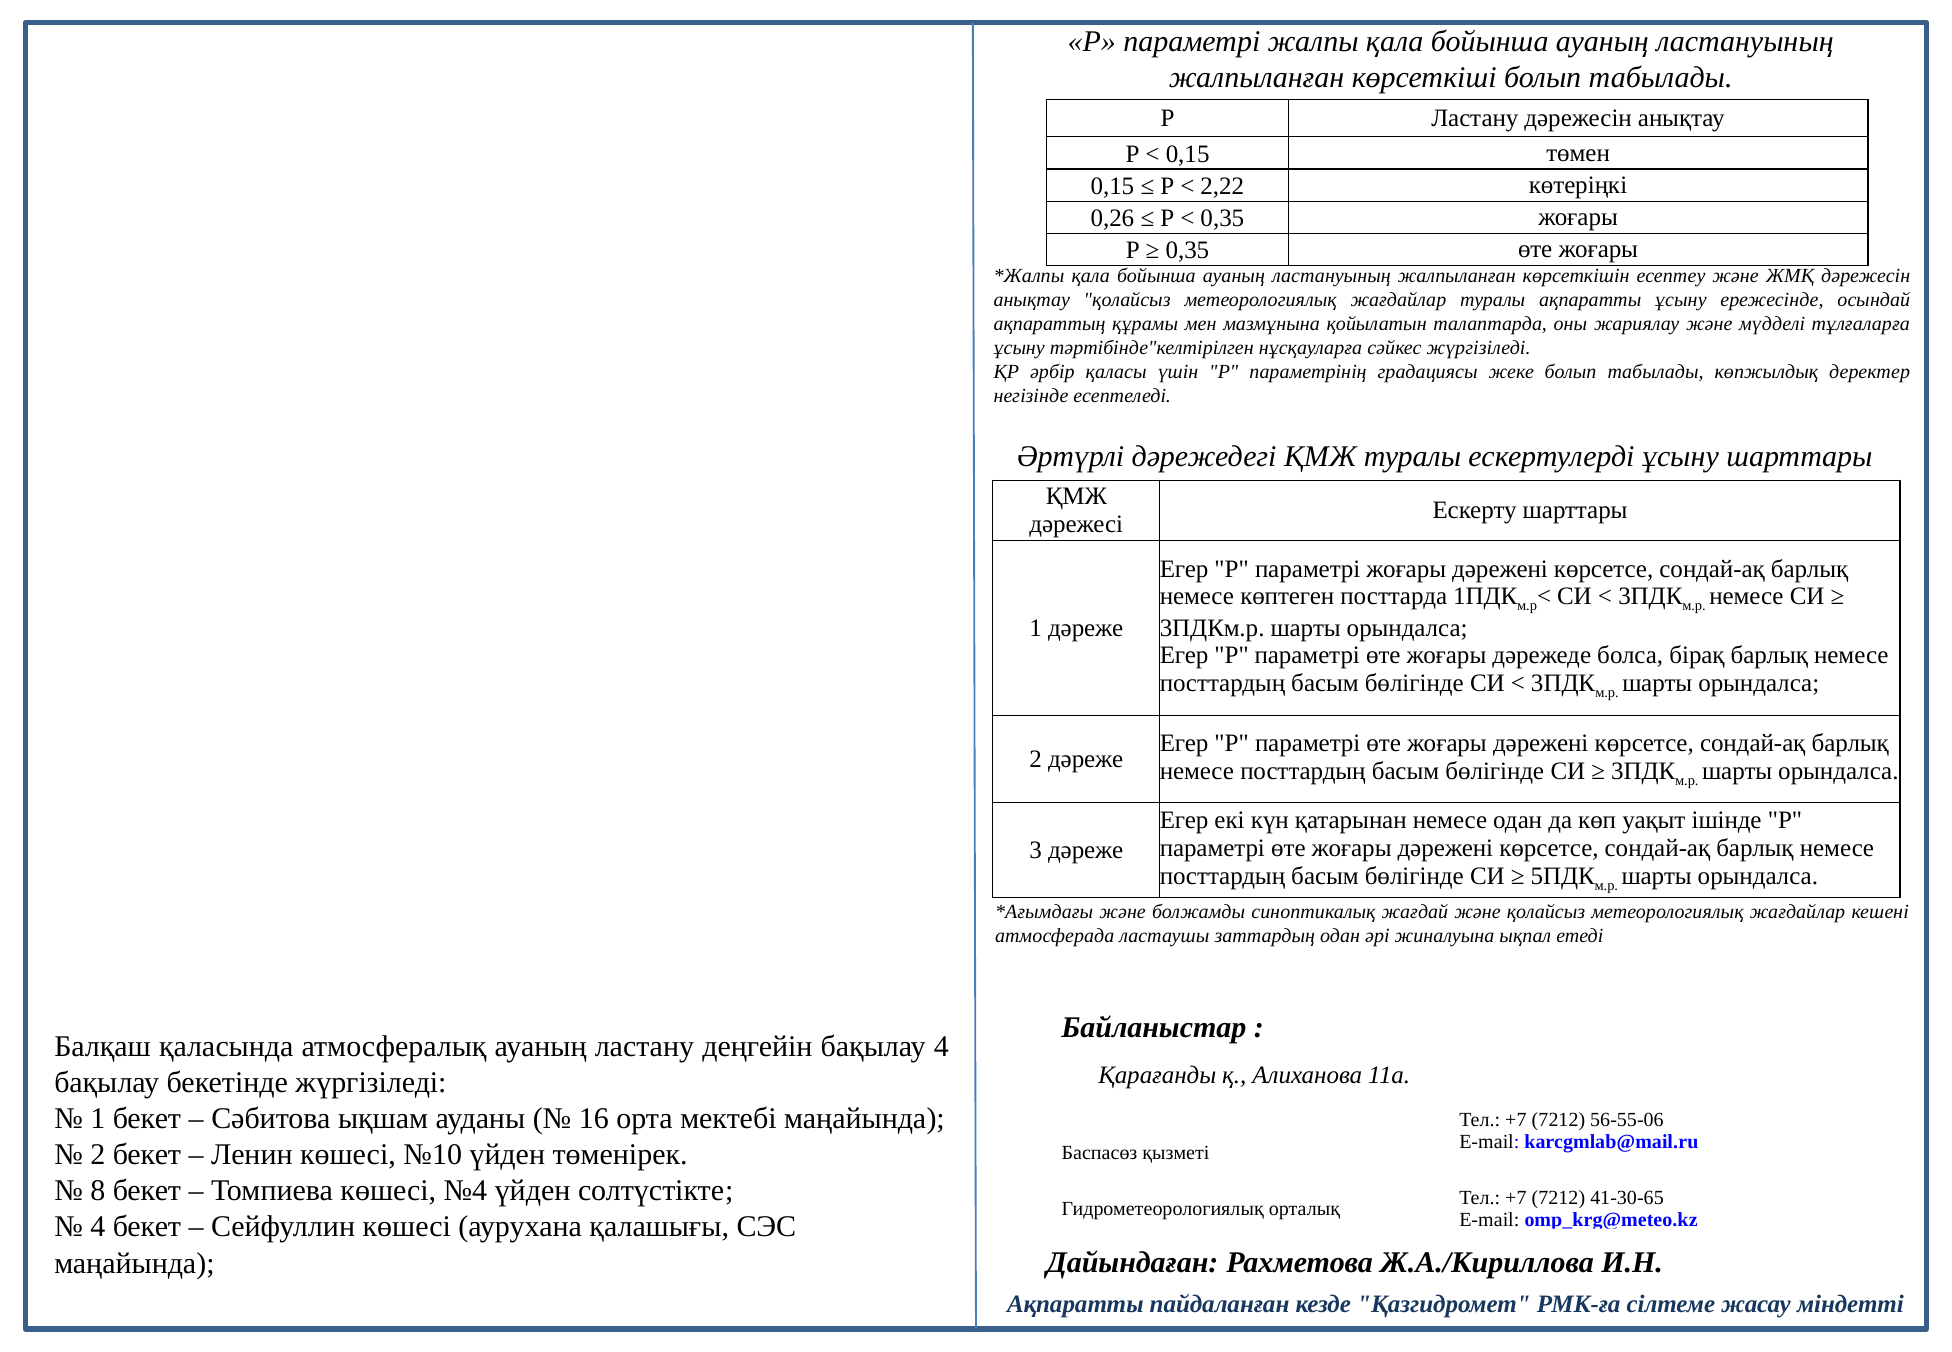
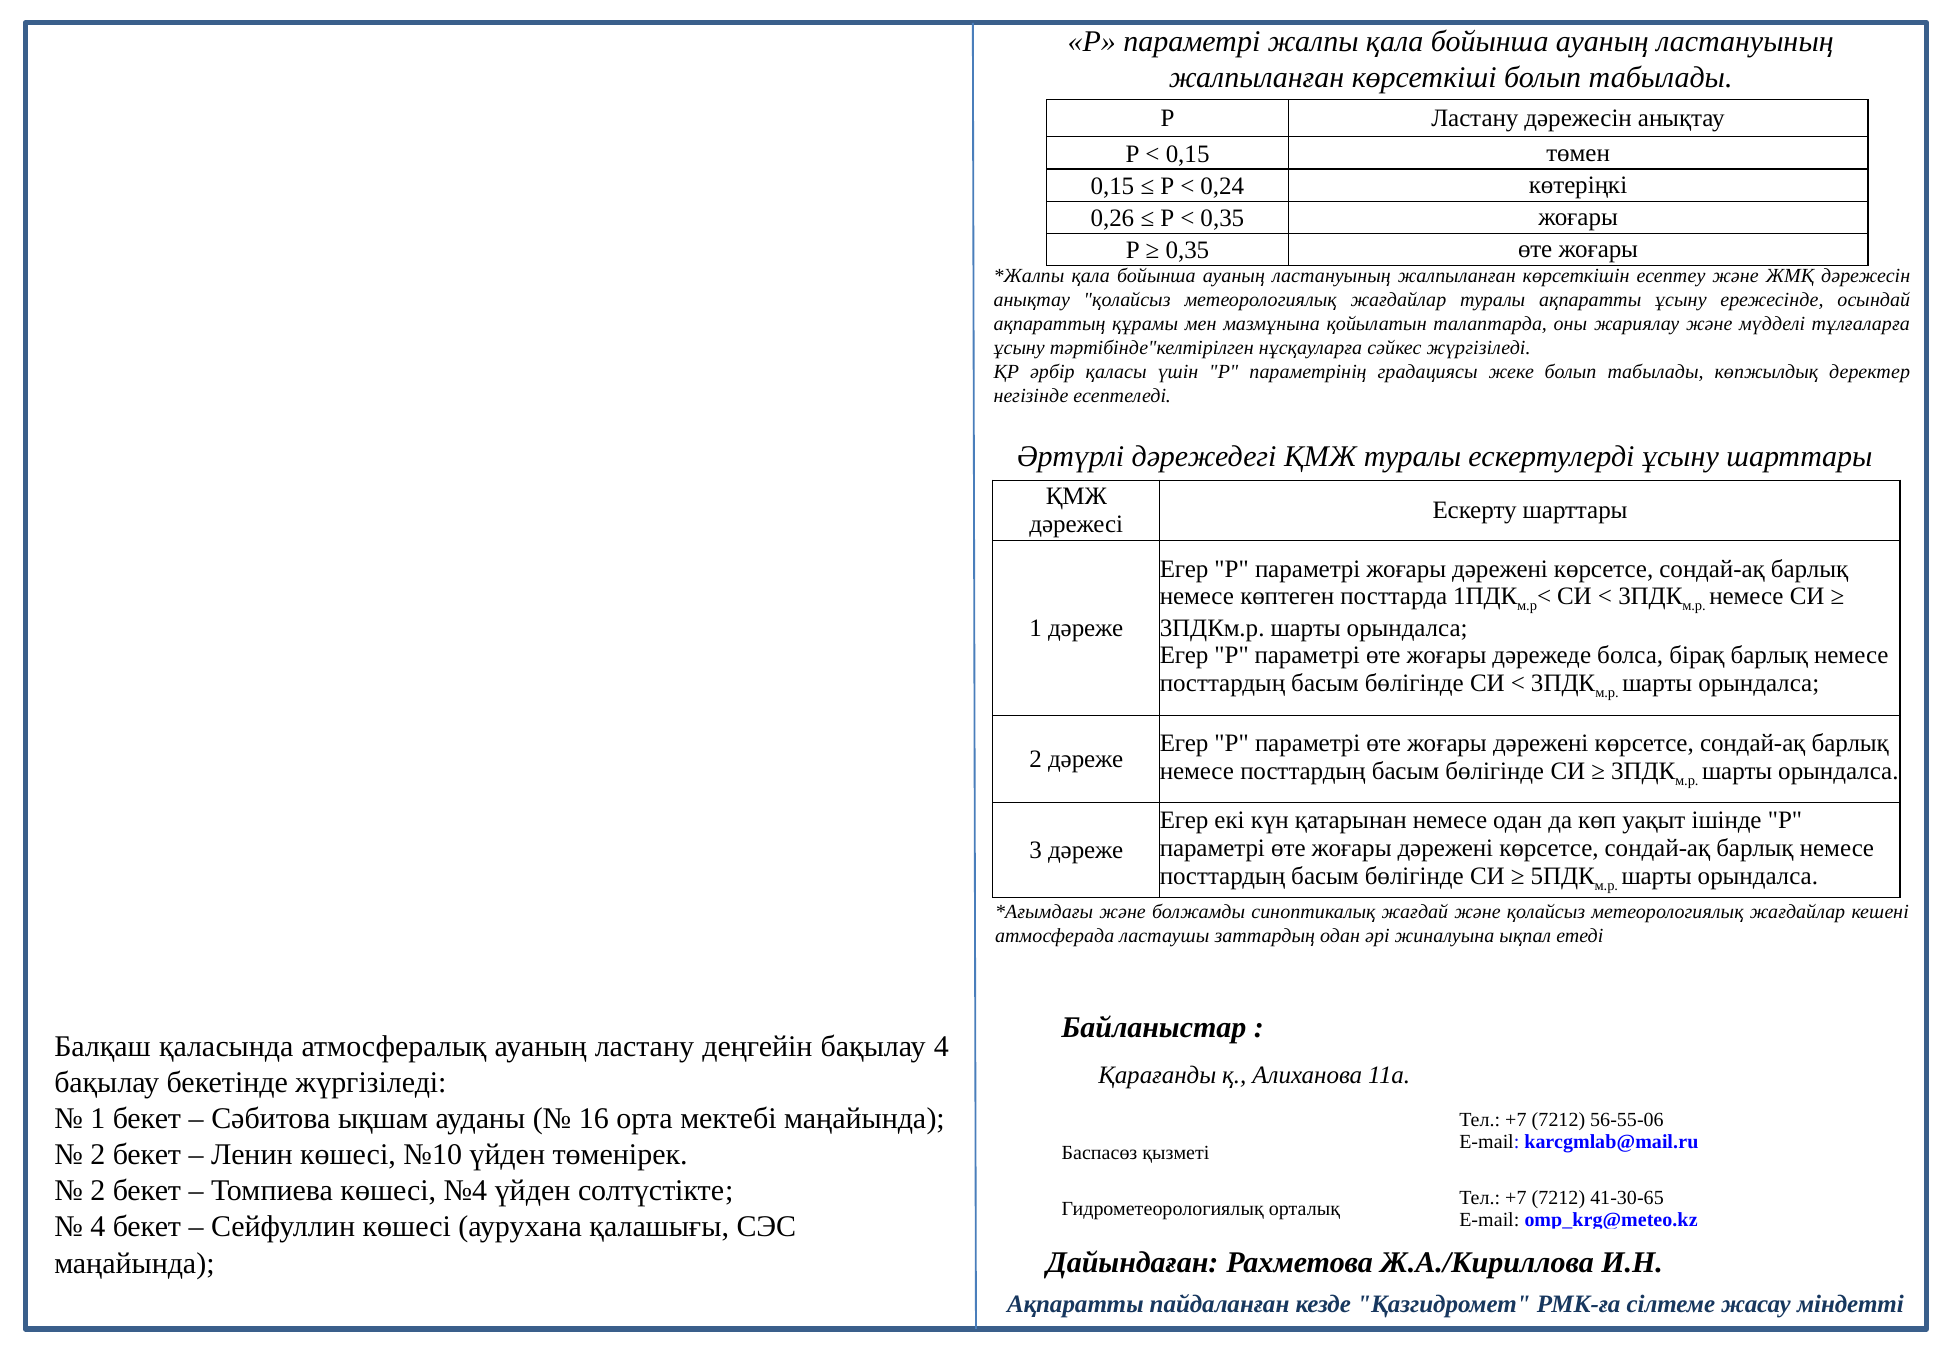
2,22: 2,22 -> 0,24 (1222, 186)
8: 8 -> 2 (98, 1190)
